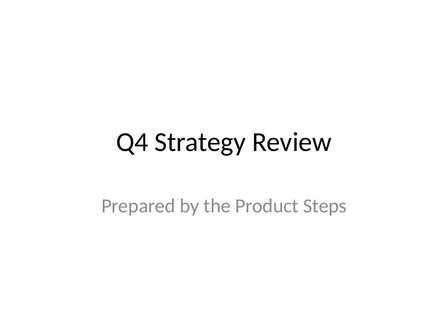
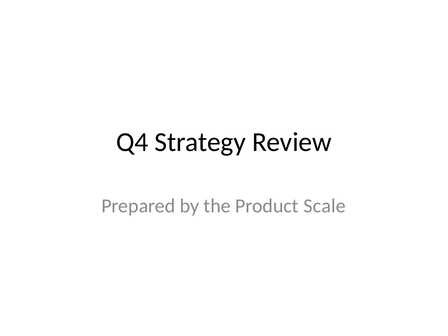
Steps: Steps -> Scale (325, 206)
